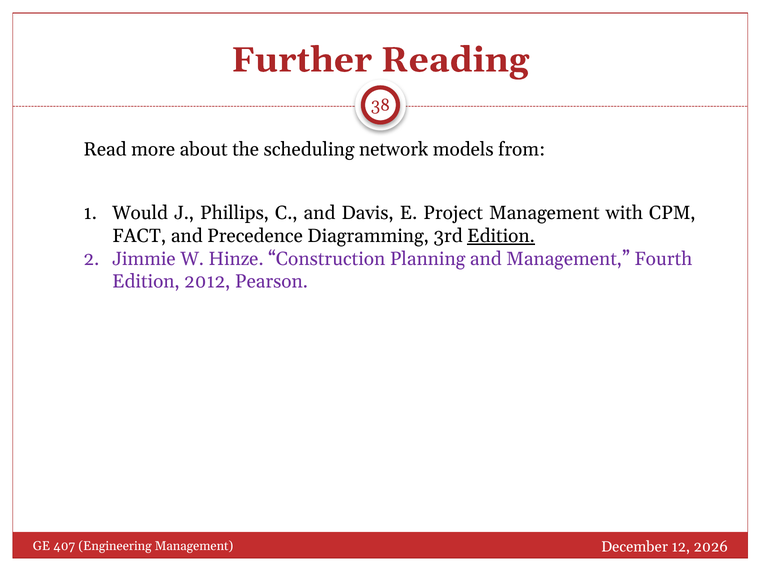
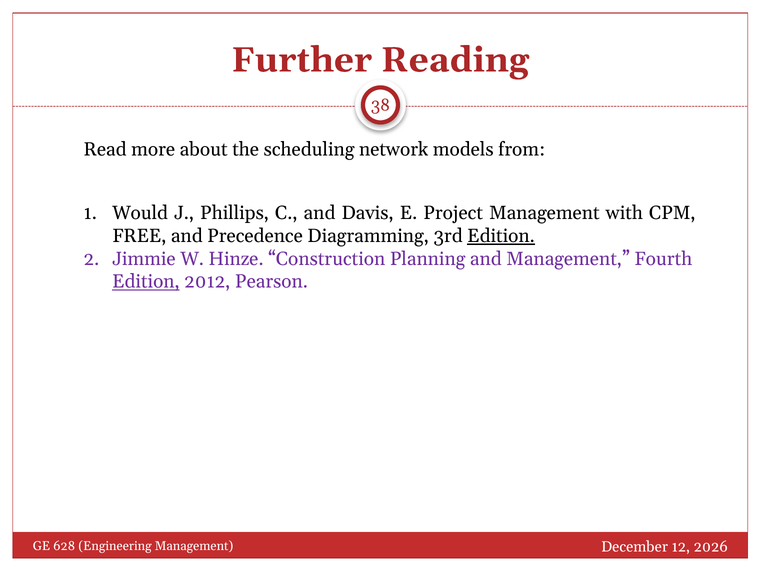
FACT: FACT -> FREE (139, 236)
Edition underline: none -> present (146, 282)
407: 407 -> 628 (64, 546)
